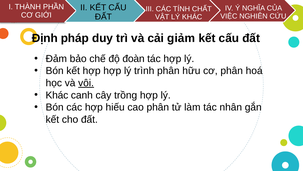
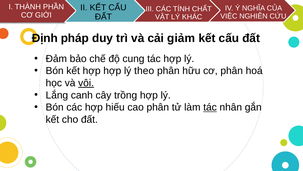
đoàn: đoàn -> cung (133, 59)
trình: trình -> theo (144, 71)
Khác: Khác -> Lắng (57, 95)
tác underline: none -> present (210, 107)
